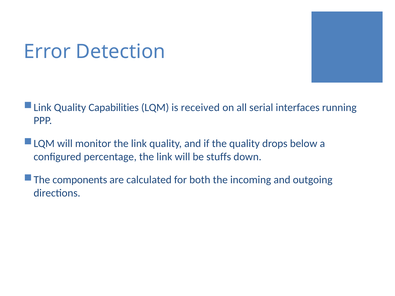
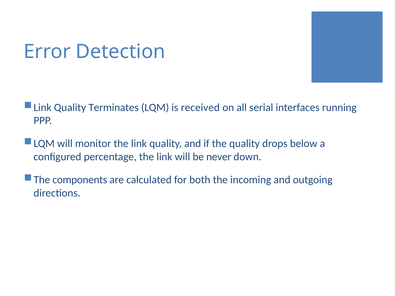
Capabilities: Capabilities -> Terminates (114, 107)
stuffs: stuffs -> never (219, 157)
